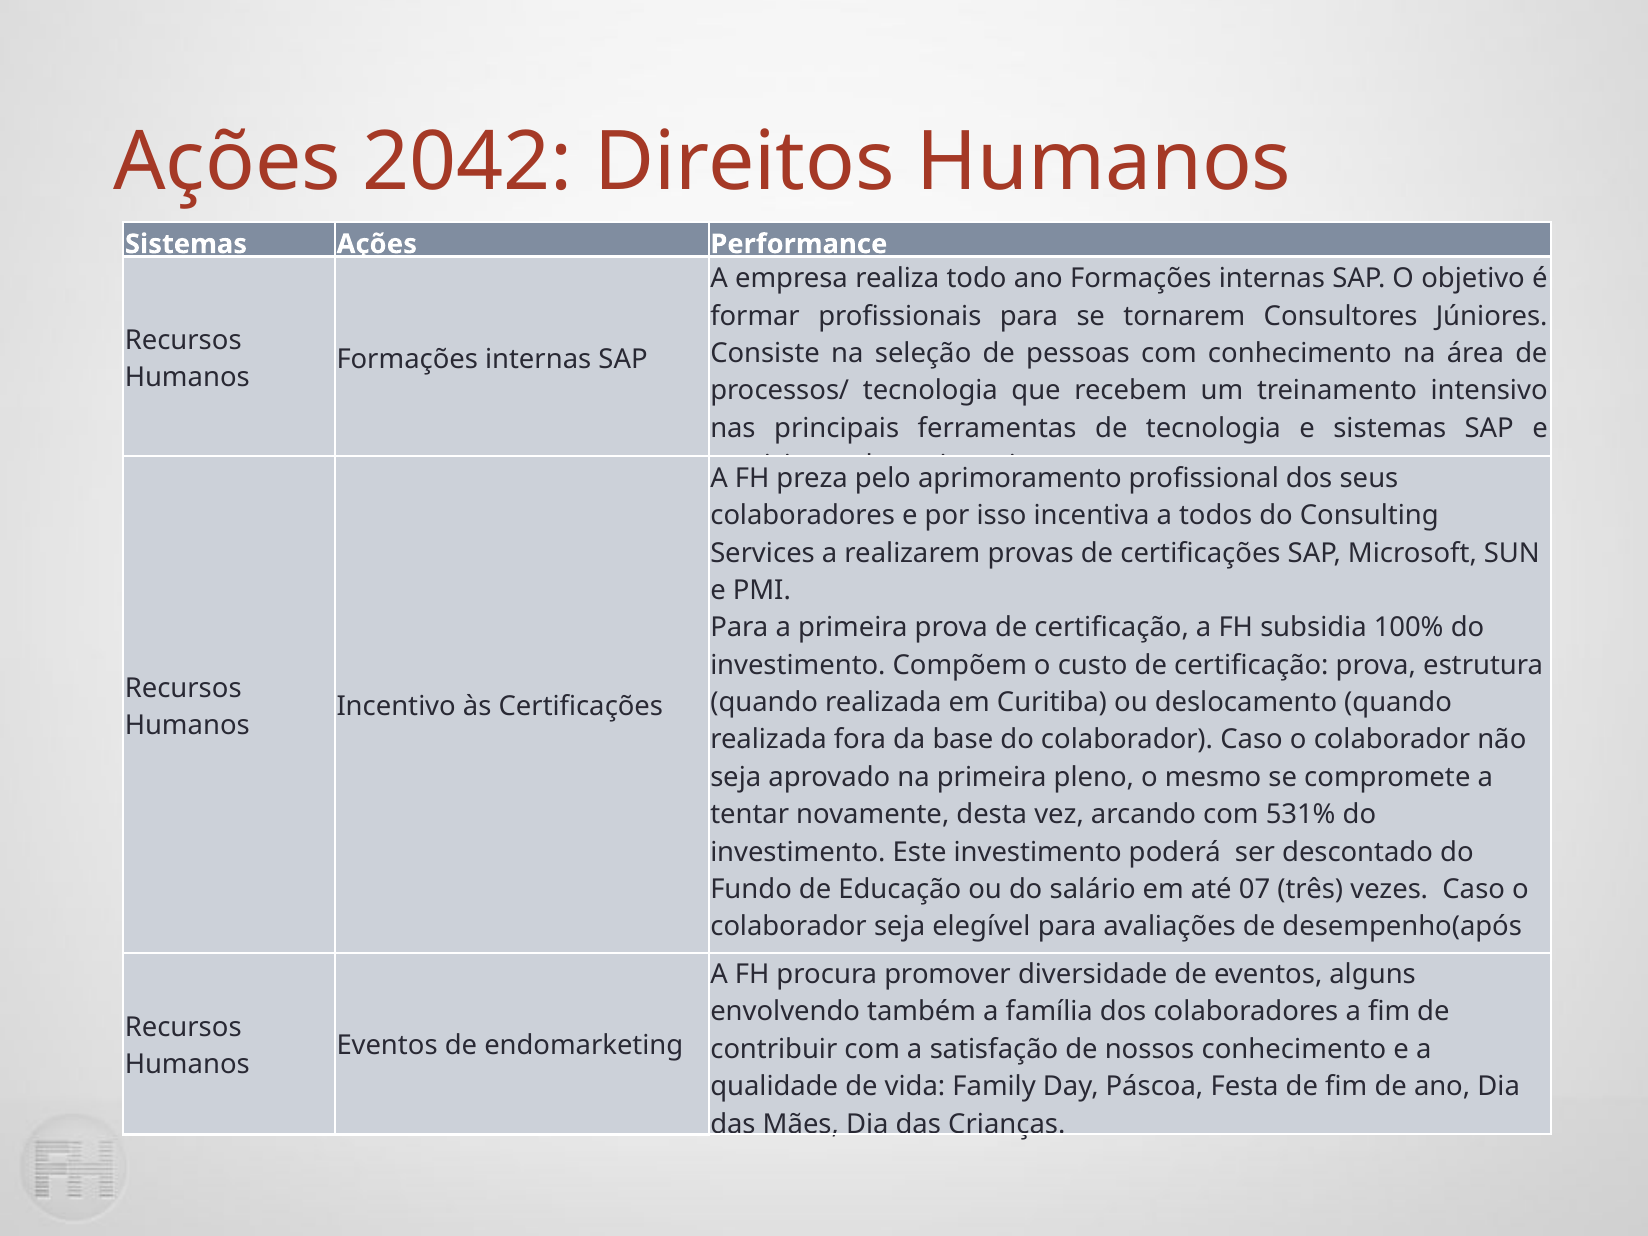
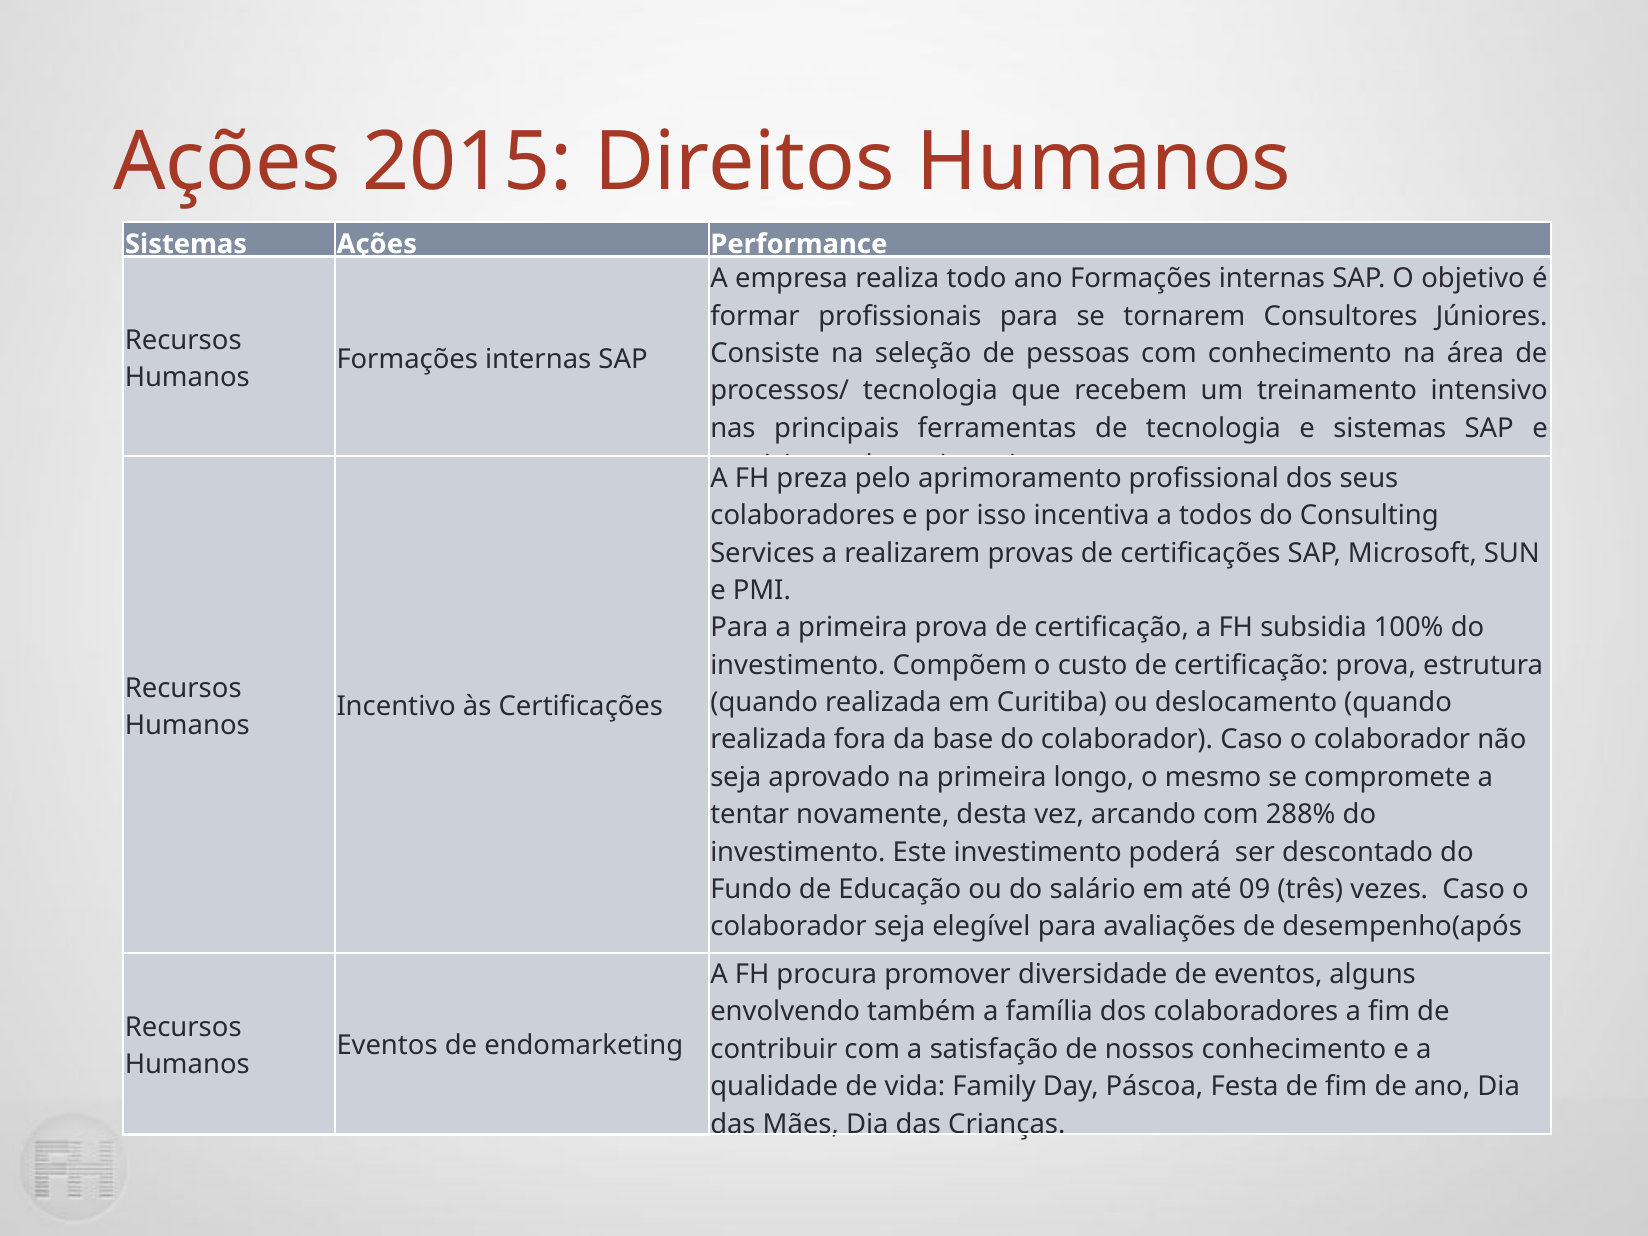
2042: 2042 -> 2015 (468, 162)
pleno: pleno -> longo (1094, 777)
531%: 531% -> 288% (1301, 815)
07: 07 -> 09 (1255, 889)
